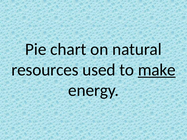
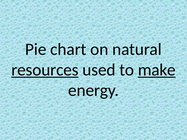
resources underline: none -> present (45, 70)
